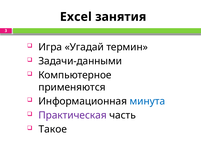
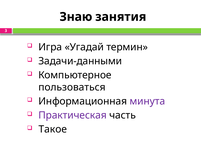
Excel: Excel -> Знаю (76, 17)
применяются: применяются -> пользоваться (72, 87)
минута colour: blue -> purple (147, 101)
